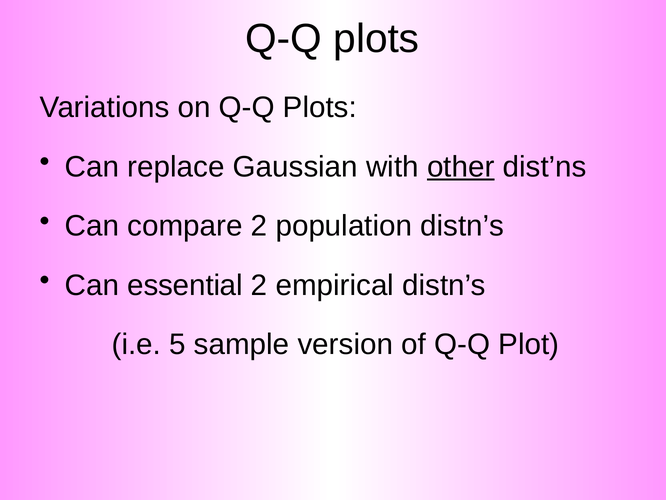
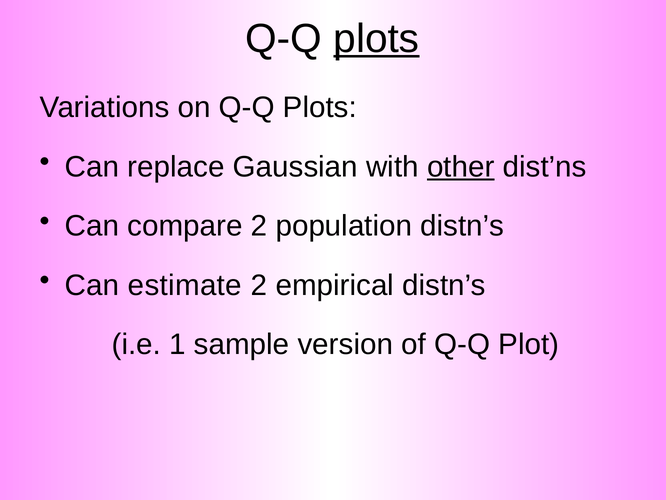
plots underline: none -> present (376, 39)
essential: essential -> estimate (185, 285)
5: 5 -> 1 (178, 344)
